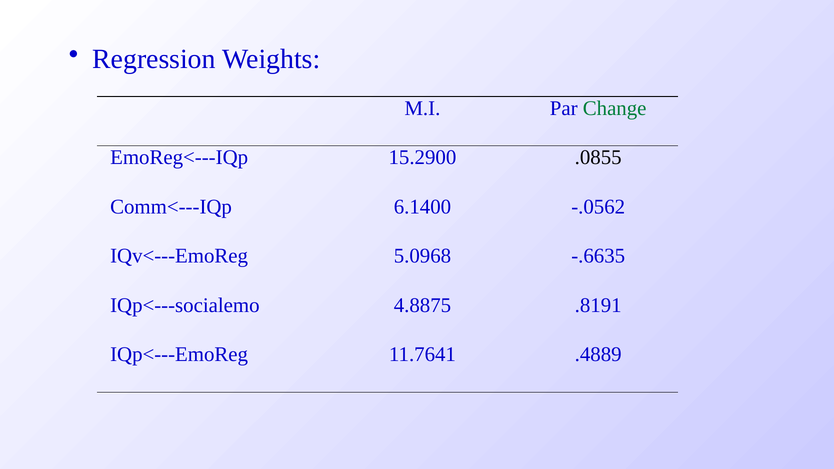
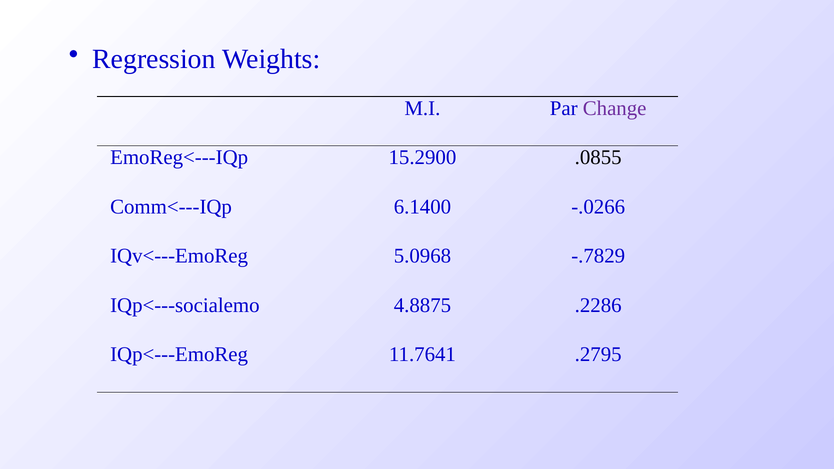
Change colour: green -> purple (615, 108)
-.0562: -.0562 -> -.0266 (598, 207)
-.6635: -.6635 -> -.7829 (598, 256)
.8191: .8191 -> .2286 (598, 305)
.4889: .4889 -> .2795 (598, 355)
